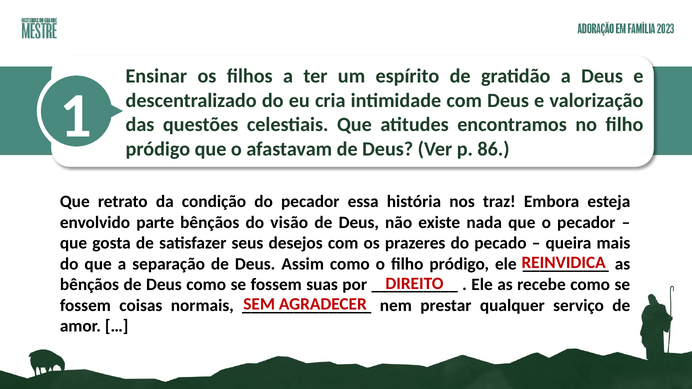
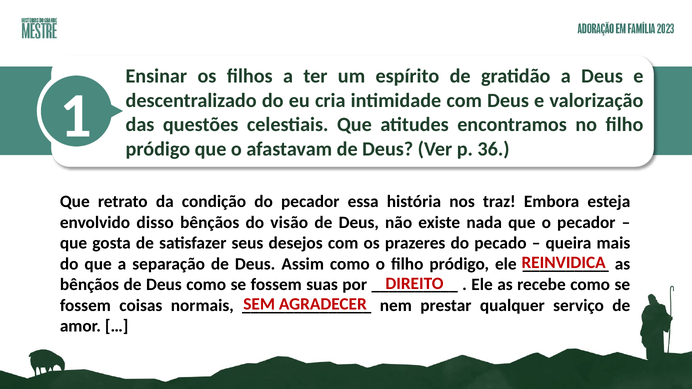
86: 86 -> 36 (494, 149)
parte: parte -> disso (155, 222)
